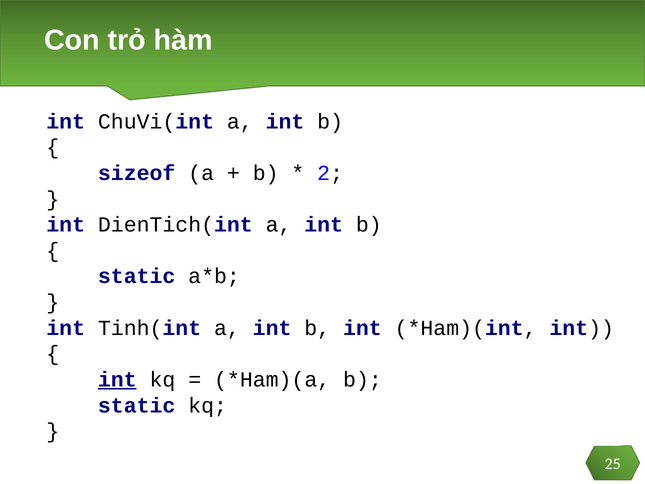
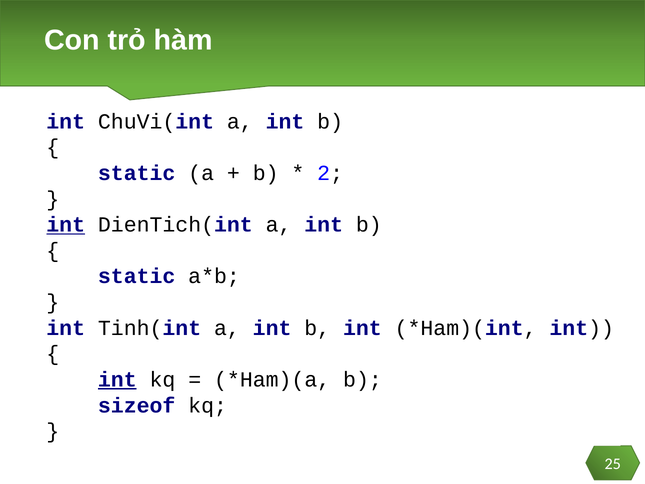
sizeof: sizeof -> static (137, 173)
int underline: none -> present (66, 225)
static: static -> sizeof (137, 405)
